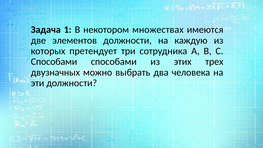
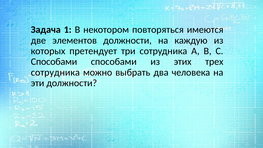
множествах: множествах -> повторяться (158, 30)
двузначных: двузначных -> сотрудника (55, 72)
